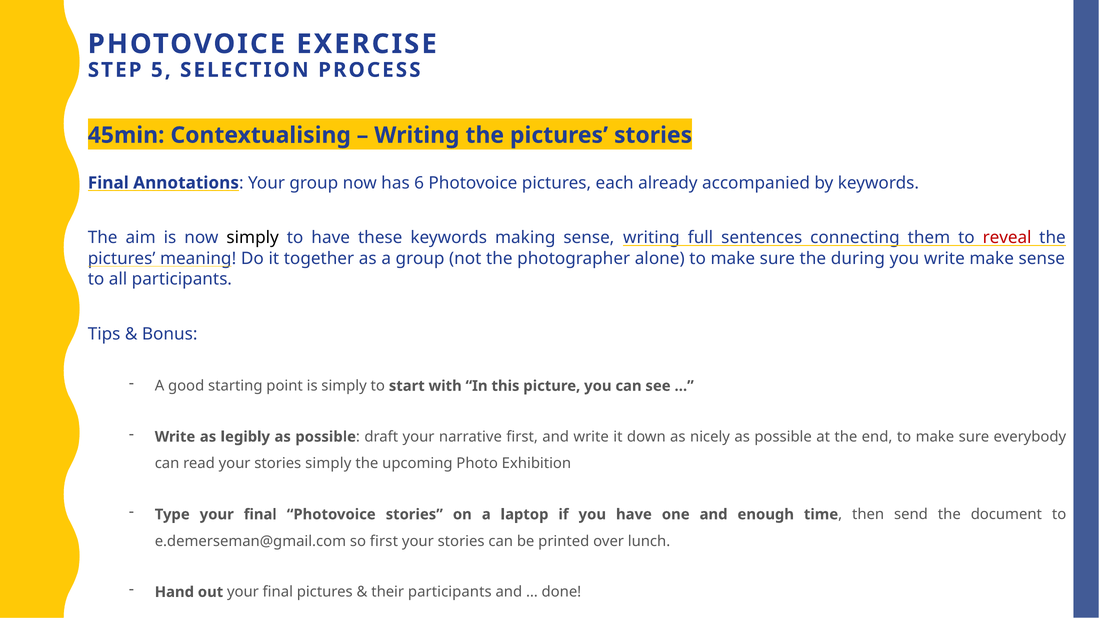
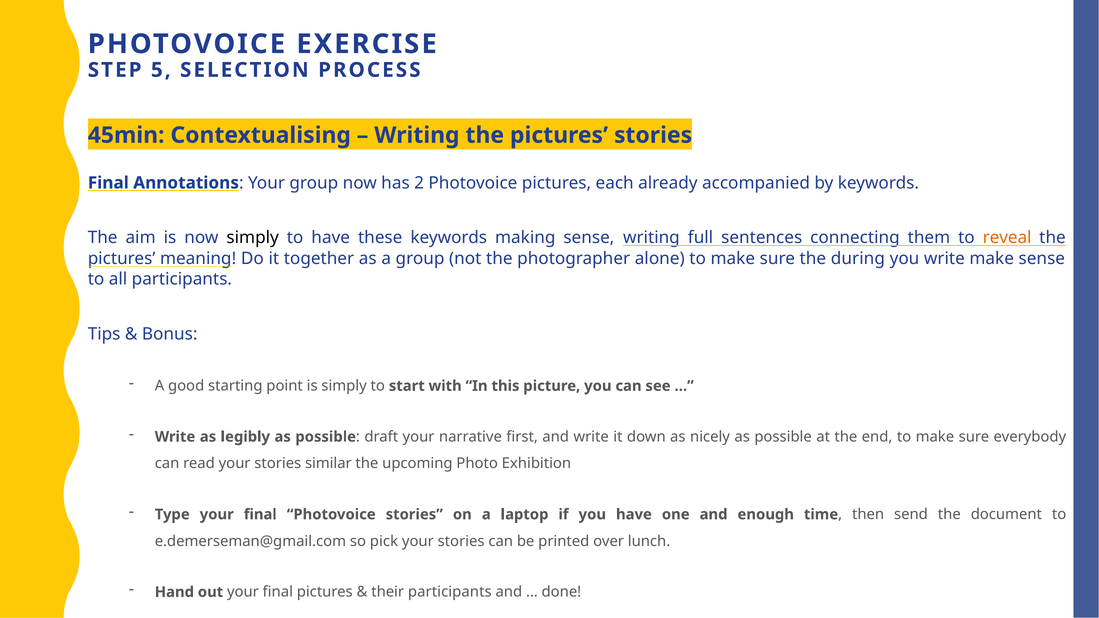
6: 6 -> 2 (419, 183)
reveal colour: red -> orange (1007, 238)
stories simply: simply -> similar (328, 464)
so first: first -> pick (384, 541)
